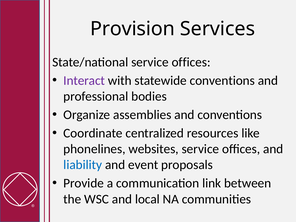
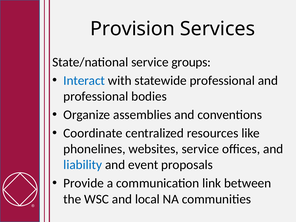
State/national service offices: offices -> groups (191, 62)
Interact colour: purple -> blue (84, 81)
statewide conventions: conventions -> professional (222, 81)
